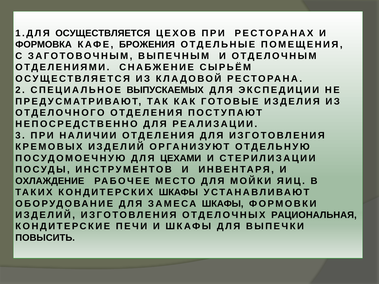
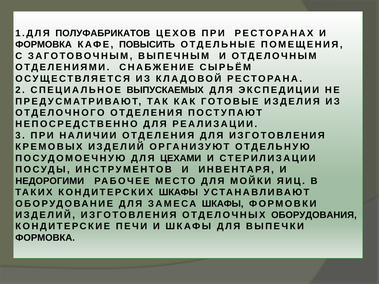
1.ДЛЯ ОСУЩЕСТВЛЯЕТСЯ: ОСУЩЕСТВЛЯЕТСЯ -> ПОЛУФАБРИКАТОВ (103, 33)
БРОЖЕНИЯ: БРОЖЕНИЯ -> ПОВЫСИТЬ (147, 45)
ОХЛАЖДЕНИЕ: ОХЛАЖДЕНИЕ -> НЕДОРОГИМИ (50, 181)
РАЦИОНАЛЬНАЯ: РАЦИОНАЛЬНАЯ -> ОБОРУДОВАНИЯ (314, 215)
ПОВЫСИТЬ: ПОВЫСИТЬ -> ФОРМОВКА (45, 238)
